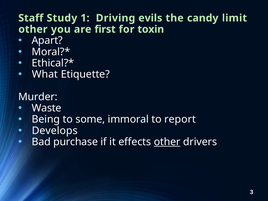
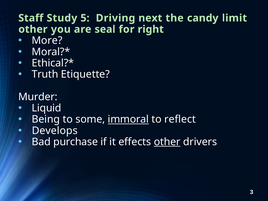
1: 1 -> 5 (85, 18)
evils: evils -> next (150, 18)
first: first -> seal (105, 29)
toxin: toxin -> right (151, 29)
Apart: Apart -> More (47, 41)
What: What -> Truth (45, 74)
Waste: Waste -> Liquid (47, 108)
immoral underline: none -> present (128, 119)
report: report -> reflect (180, 119)
